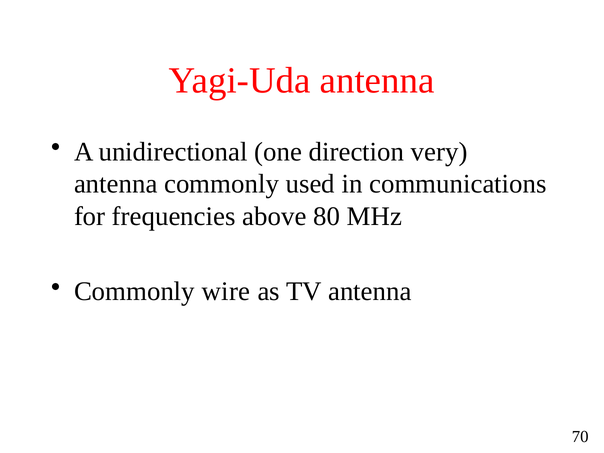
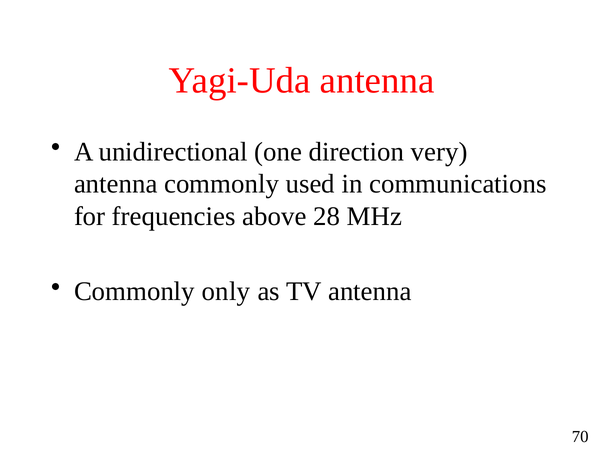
80: 80 -> 28 (327, 216)
wire: wire -> only (226, 291)
